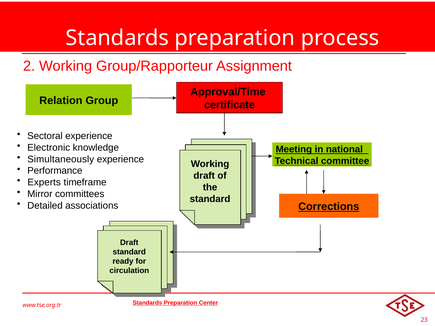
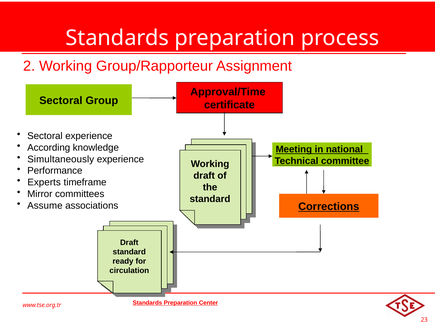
Relation: Relation -> Sectoral (61, 101)
Electronic: Electronic -> According (49, 148)
Detailed: Detailed -> Assume (45, 206)
